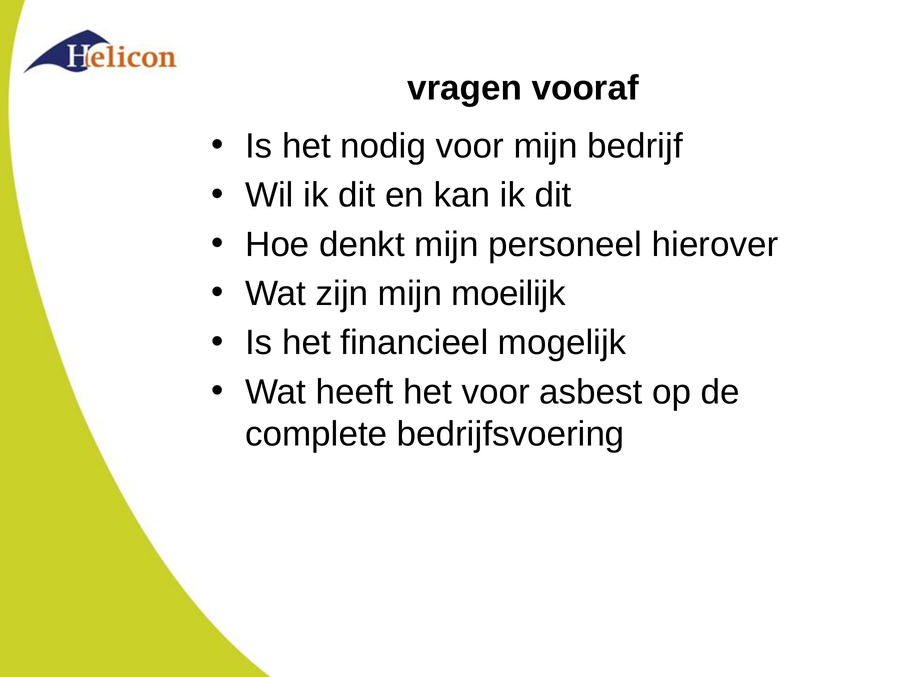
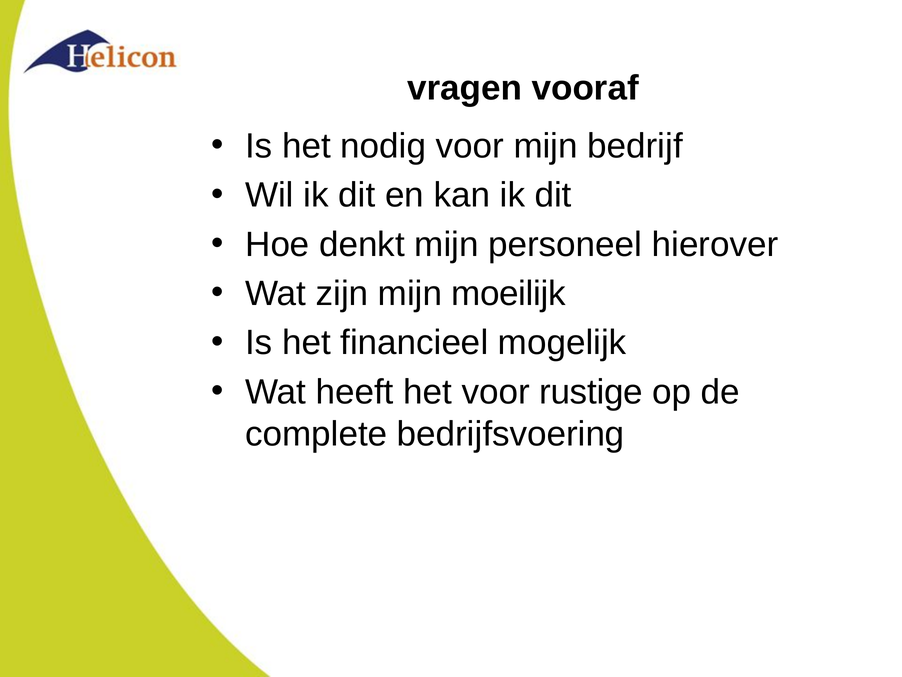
asbest: asbest -> rustige (591, 392)
